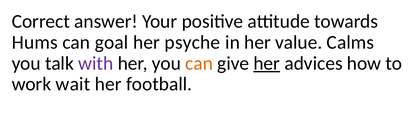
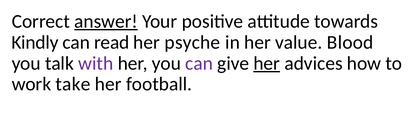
answer underline: none -> present (106, 21)
Hums: Hums -> Kindly (35, 42)
goal: goal -> read (112, 42)
Calms: Calms -> Blood (350, 42)
can colour: orange -> purple (199, 63)
wait: wait -> take (73, 84)
